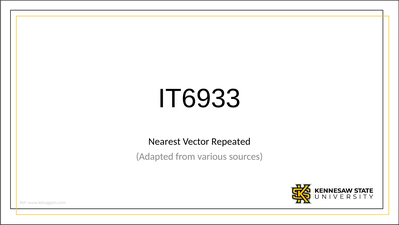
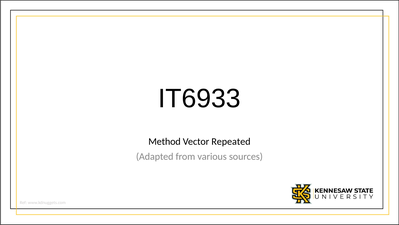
Nearest: Nearest -> Method (164, 141)
